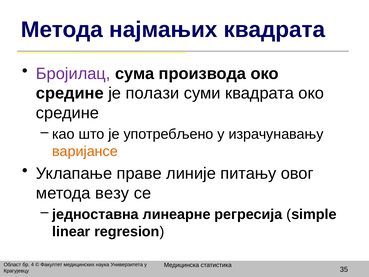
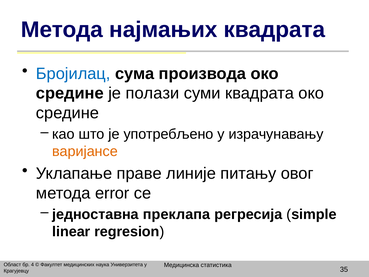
Бројилац colour: purple -> blue (73, 74)
везу: везу -> error (112, 193)
линеарне: линеарне -> преклапа (177, 214)
